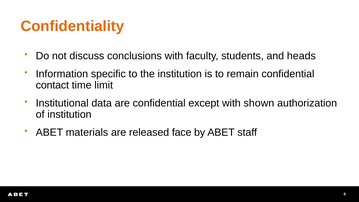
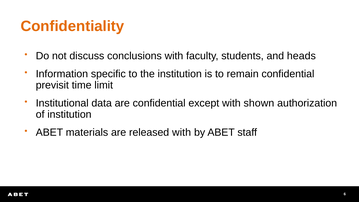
contact: contact -> previsit (52, 85)
released face: face -> with (182, 132)
